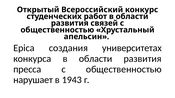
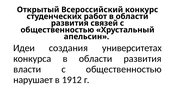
Epica: Epica -> Идеи (24, 48)
пресса: пресса -> власти (27, 70)
1943: 1943 -> 1912 (72, 80)
